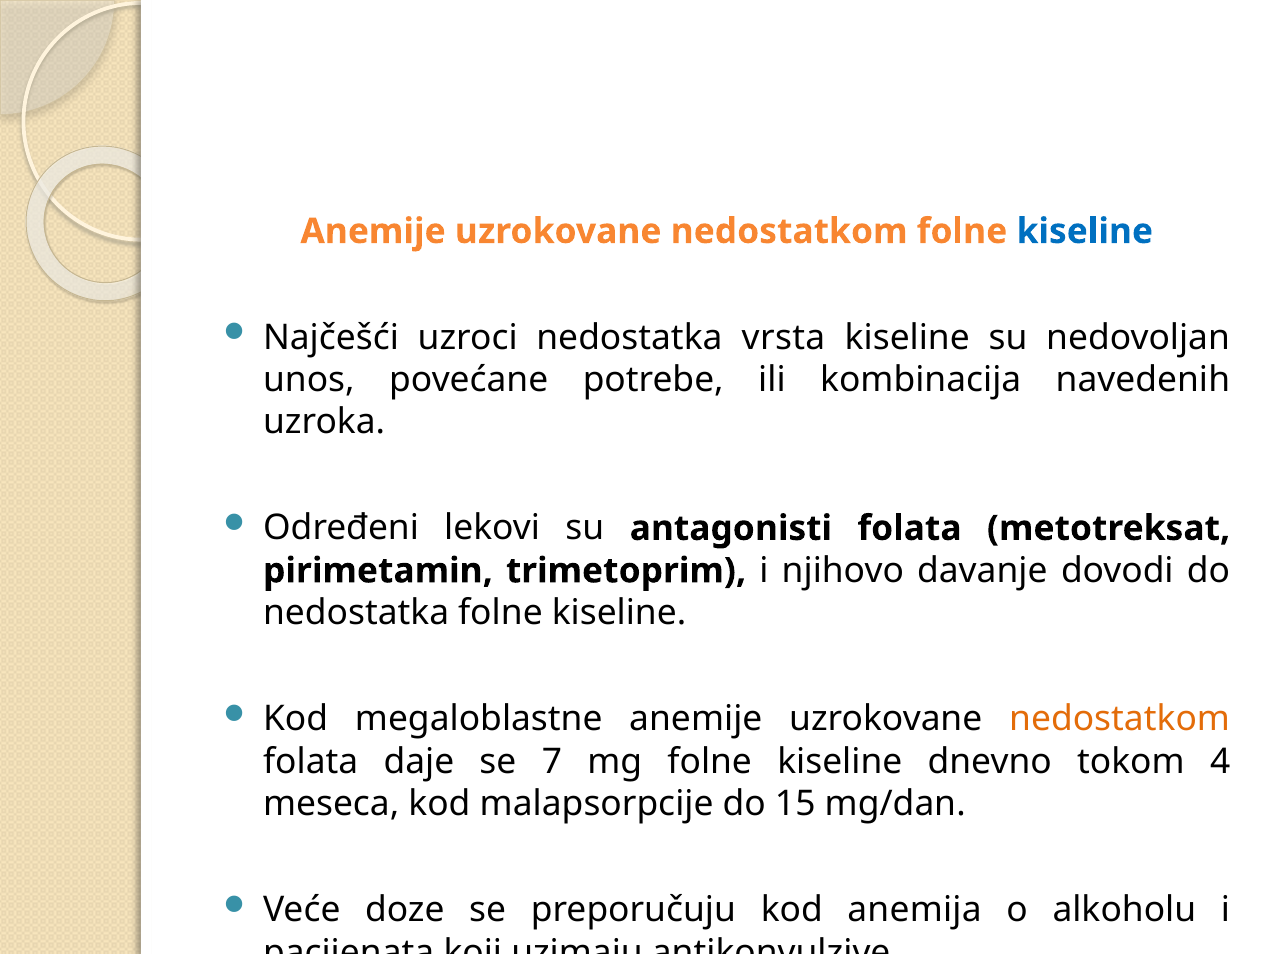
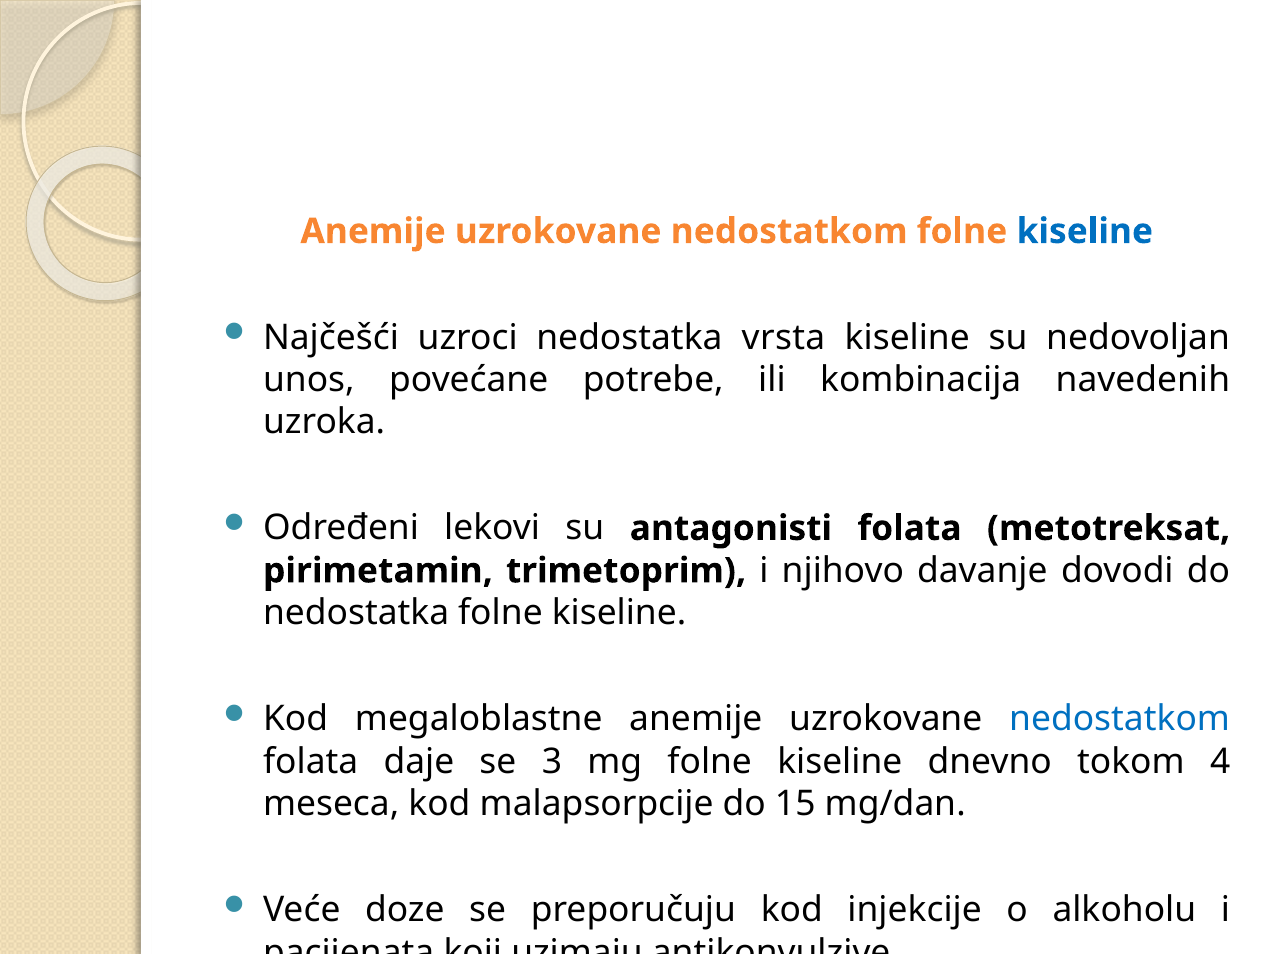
nedostatkom colour: orange -> blue (1120, 719)
7: 7 -> 3 (552, 762)
anemija: anemija -> injekcije (915, 910)
